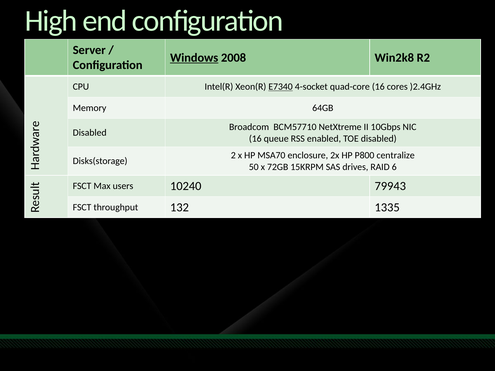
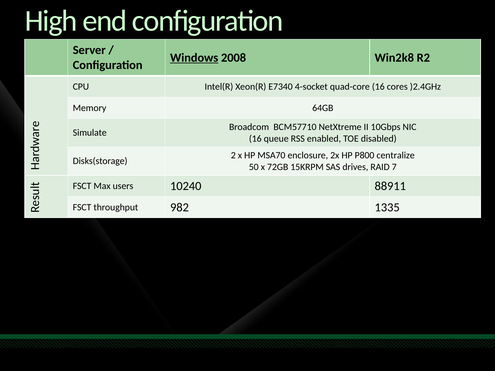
E7340 underline: present -> none (281, 87)
Disabled: Disabled -> Simulate (90, 133)
6: 6 -> 7 (394, 167)
79943: 79943 -> 88911 (390, 186)
132: 132 -> 982 (180, 207)
